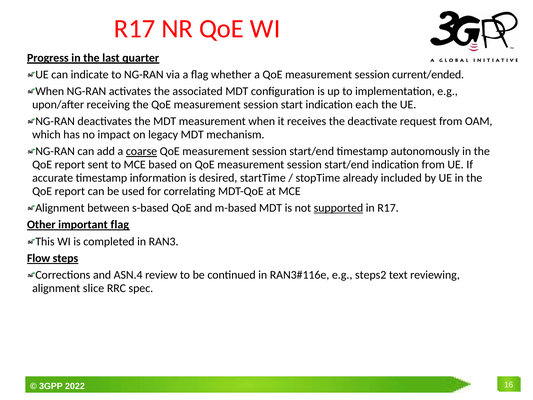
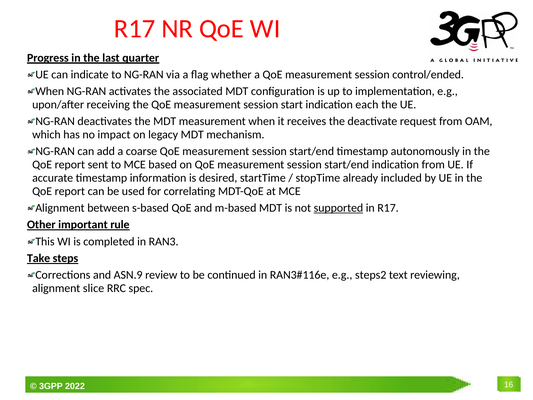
current/ended: current/ended -> control/ended (428, 75)
coarse underline: present -> none (142, 151)
important flag: flag -> rule (120, 225)
Flow: Flow -> Take (39, 258)
ASN.4: ASN.4 -> ASN.9 (128, 275)
